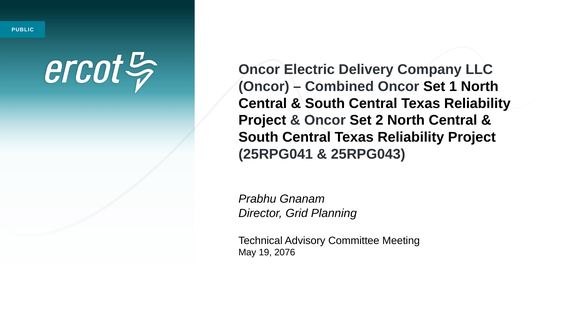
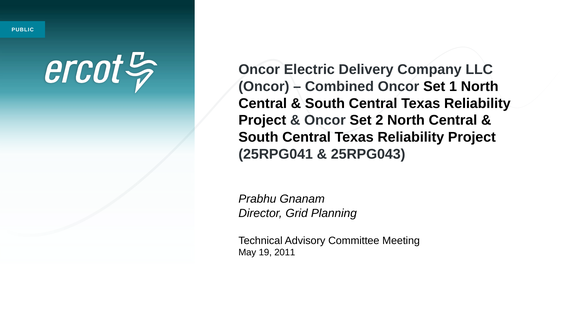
2076: 2076 -> 2011 (285, 253)
